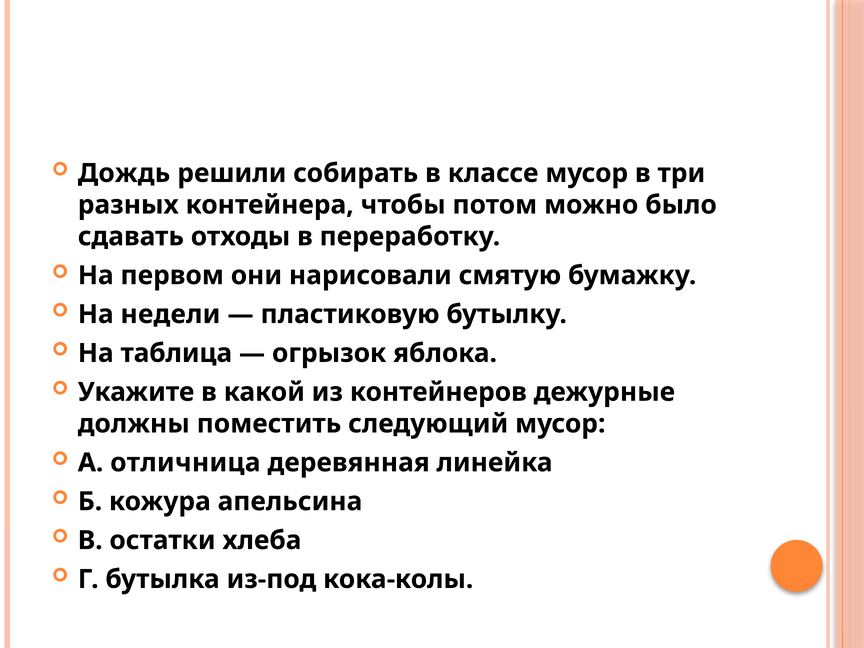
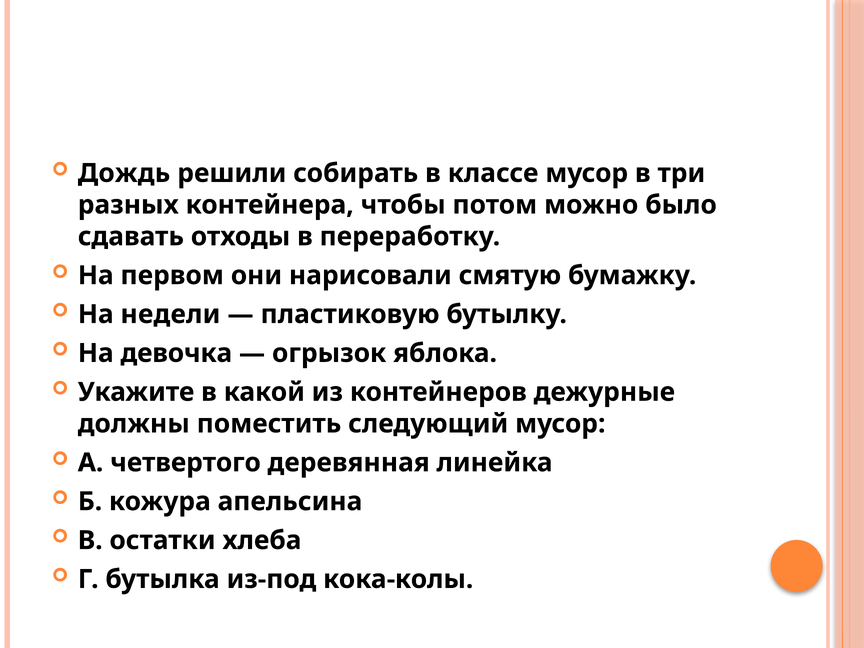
таблица: таблица -> девочка (176, 353)
отличница: отличница -> четвертого (186, 463)
